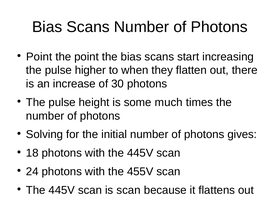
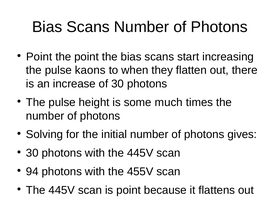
higher: higher -> kaons (90, 70)
18: 18 -> 30 (32, 153)
24: 24 -> 94 (32, 172)
is scan: scan -> point (129, 190)
